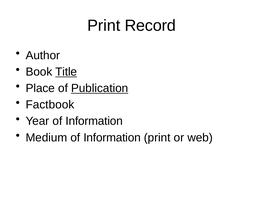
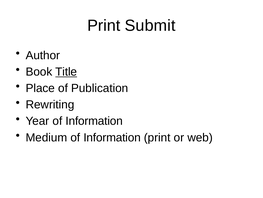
Record: Record -> Submit (150, 25)
Publication underline: present -> none (100, 88)
Factbook: Factbook -> Rewriting (50, 104)
